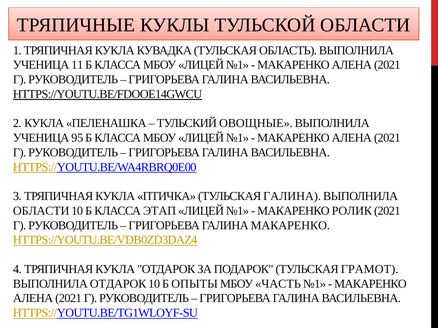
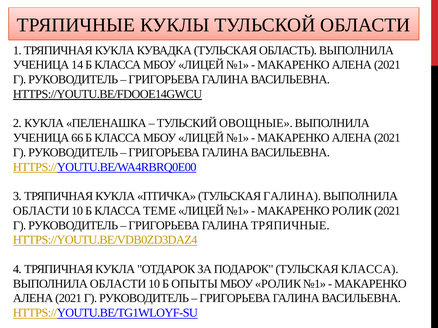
11: 11 -> 14 (77, 65)
95: 95 -> 66 (77, 138)
ЭТАП: ЭТАП -> ТЕМЕ (160, 211)
ГАЛИНА МАКАРЕНКО: МАКАРЕНКО -> ТРЯПИЧНЫЕ (290, 226)
ТУЛЬСКАЯ ГРАМОТ: ГРАМОТ -> КЛАССА (370, 270)
ОТДАРОК: ОТДАРОК -> ОБЛАСТИ (118, 284)
МБОУ ЧАСТЬ: ЧАСТЬ -> РОЛИК (278, 284)
